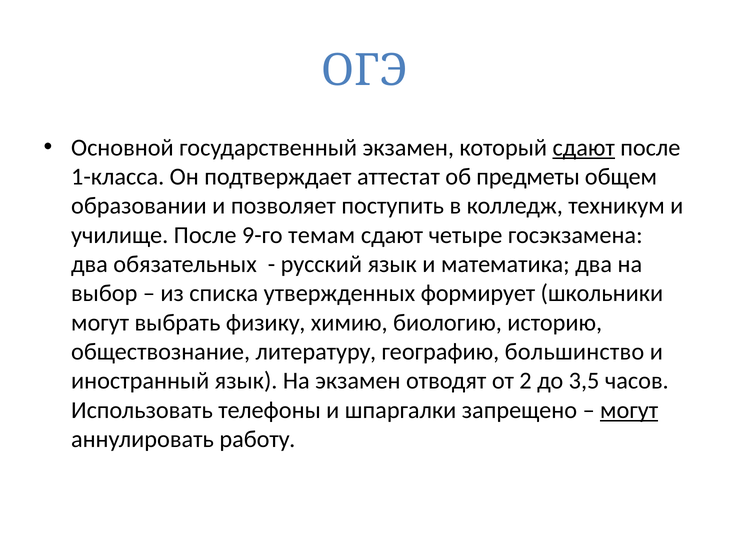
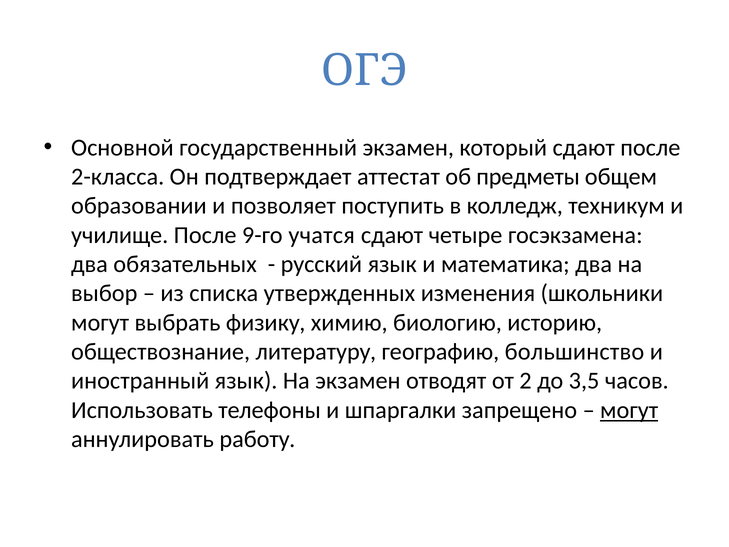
сдают underline: present -> none (584, 148)
1-класса: 1-класса -> 2-класса (118, 177)
темам: темам -> учатся (322, 235)
формирует: формирует -> изменения (478, 293)
